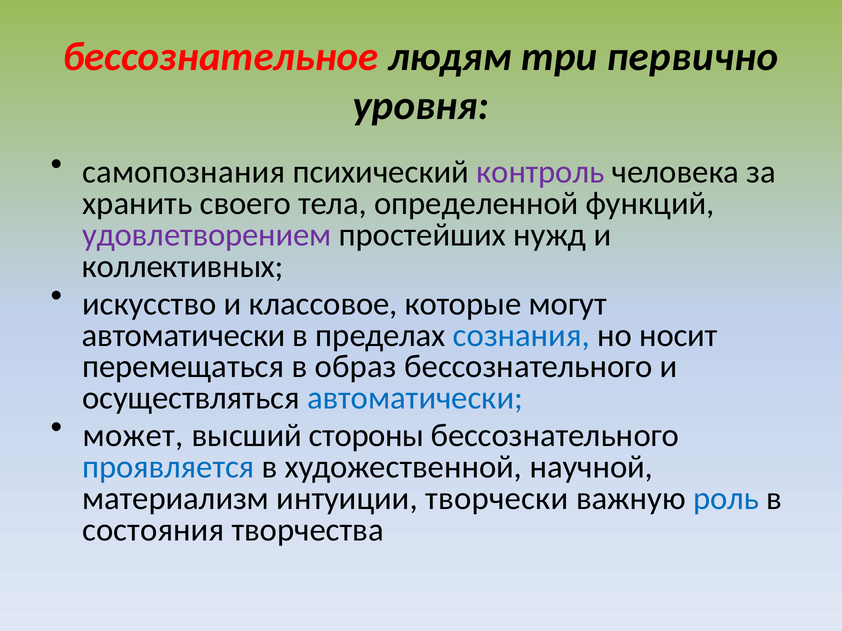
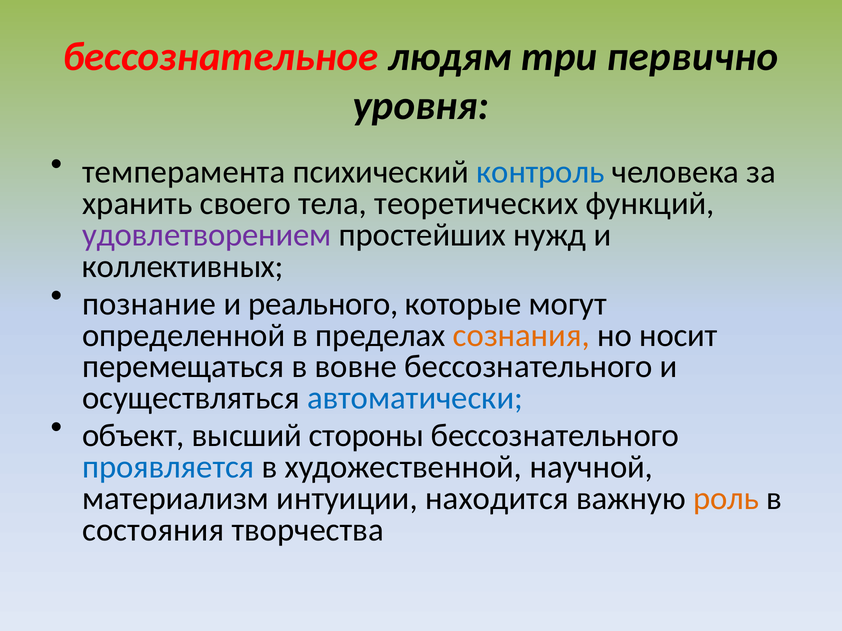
самопознания: самопознания -> темперамента (184, 172)
контроль colour: purple -> blue (540, 172)
определенной: определенной -> теоретических (476, 204)
искусство: искусство -> познание (149, 304)
классовое: классовое -> реального (323, 304)
автоматически: автоматически -> определенной (184, 335)
сознания colour: blue -> orange (521, 335)
образ: образ -> вовне (356, 367)
может: может -> объект (133, 436)
творчески: творчески -> находится (497, 499)
роль colour: blue -> orange (726, 499)
